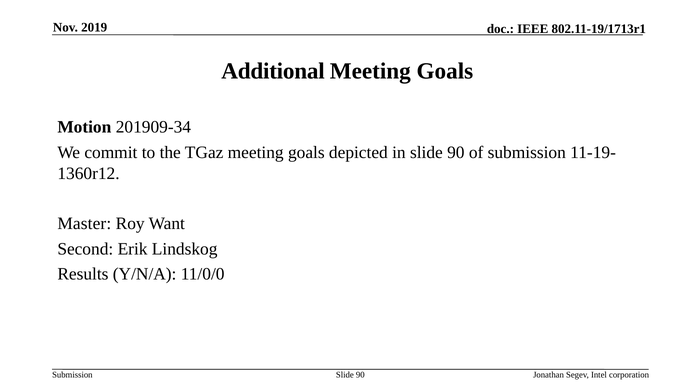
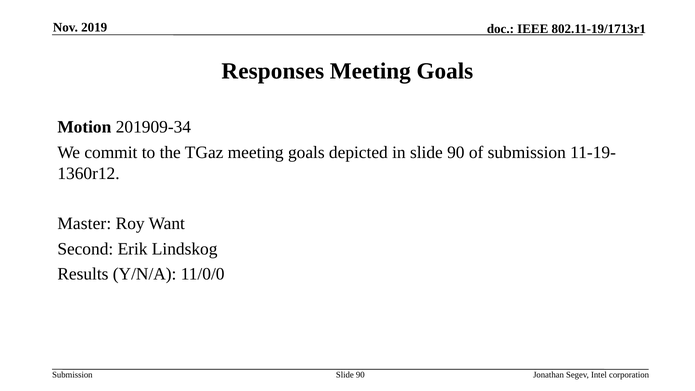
Additional: Additional -> Responses (273, 71)
